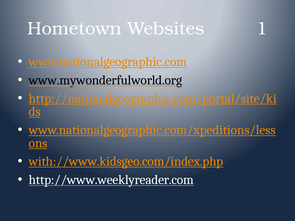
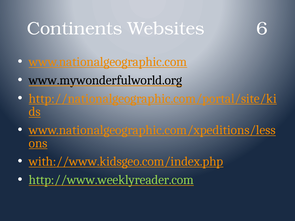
Hometown: Hometown -> Continents (75, 29)
1: 1 -> 6 (262, 29)
http://www.weeklyreader.com colour: white -> light green (111, 180)
